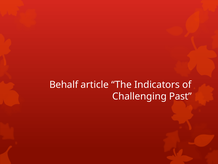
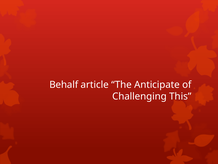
Indicators: Indicators -> Anticipate (157, 84)
Past: Past -> This (180, 96)
